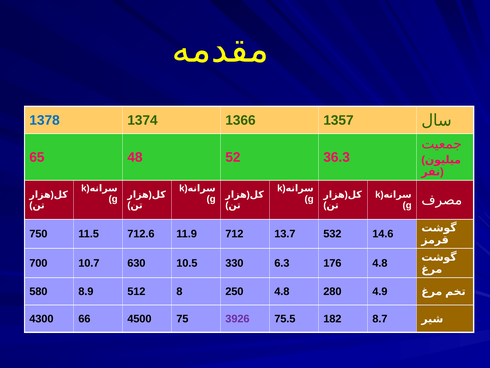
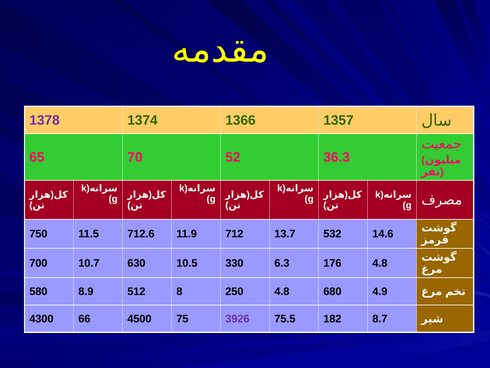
1378 colour: blue -> purple (45, 120)
48: 48 -> 70 (135, 157)
280: 280 -> 680 (332, 291)
